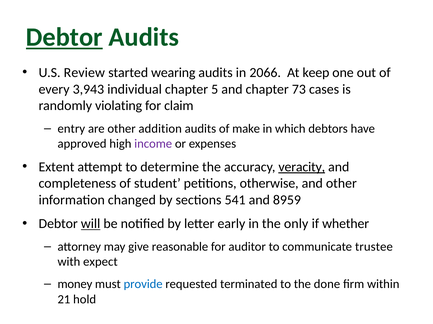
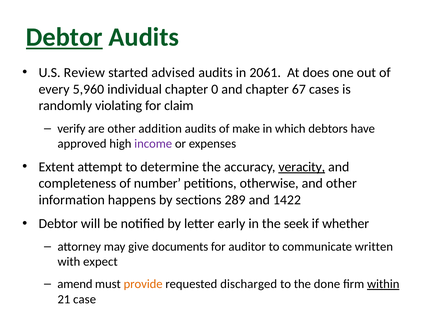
wearing: wearing -> advised (173, 73)
2066: 2066 -> 2061 (265, 73)
keep: keep -> does (316, 73)
3,943: 3,943 -> 5,960 (88, 89)
5: 5 -> 0 (215, 89)
73: 73 -> 67 (299, 89)
entry: entry -> verify (71, 129)
student: student -> number (157, 184)
changed: changed -> happens (132, 200)
541: 541 -> 289 (235, 200)
8959: 8959 -> 1422 (287, 200)
will underline: present -> none (91, 224)
only: only -> seek (296, 224)
reasonable: reasonable -> documents (180, 247)
trustee: trustee -> written (374, 247)
money: money -> amend (75, 285)
provide colour: blue -> orange (143, 285)
terminated: terminated -> discharged (249, 285)
within underline: none -> present (383, 285)
hold: hold -> case (85, 300)
